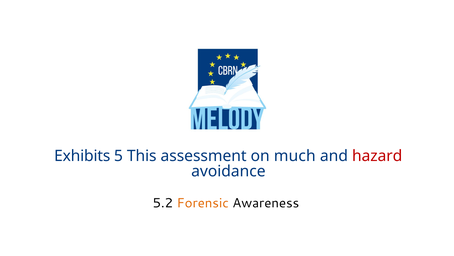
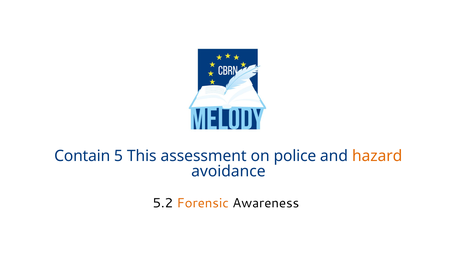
Exhibits: Exhibits -> Contain (82, 156)
much: much -> police (295, 156)
hazard colour: red -> orange (377, 156)
